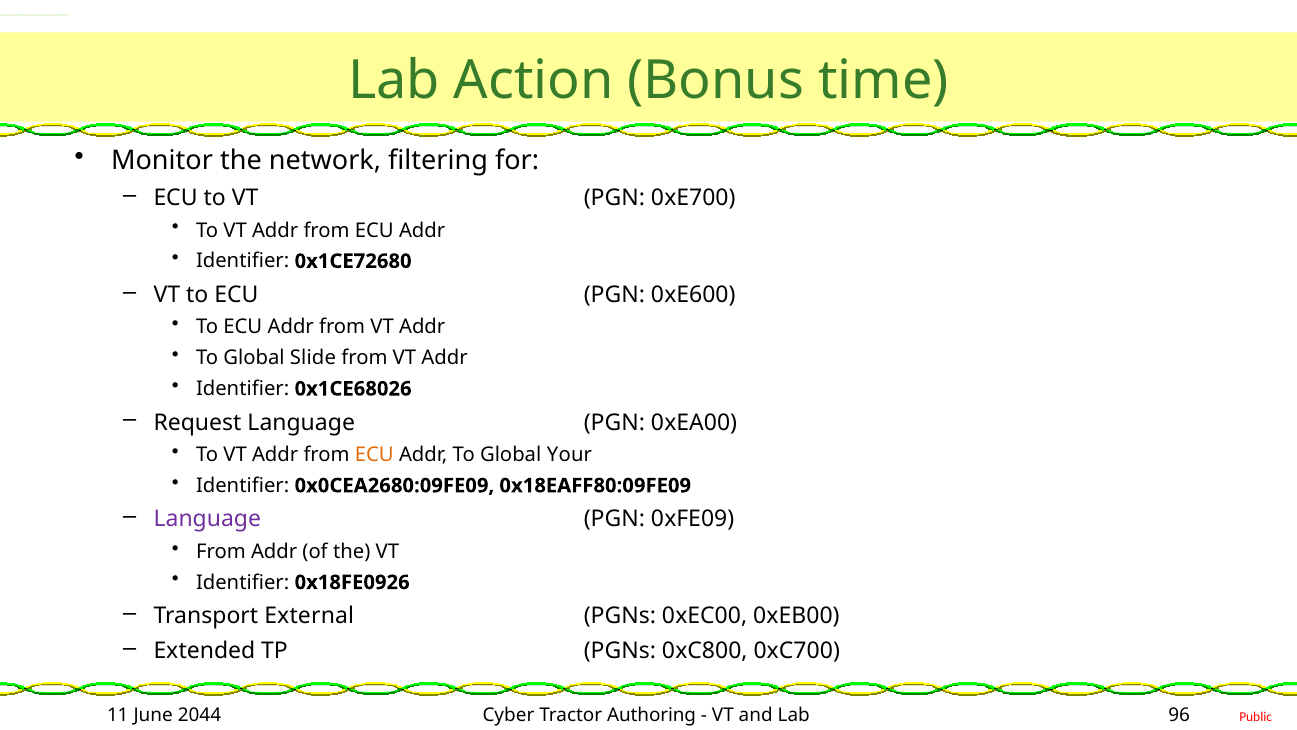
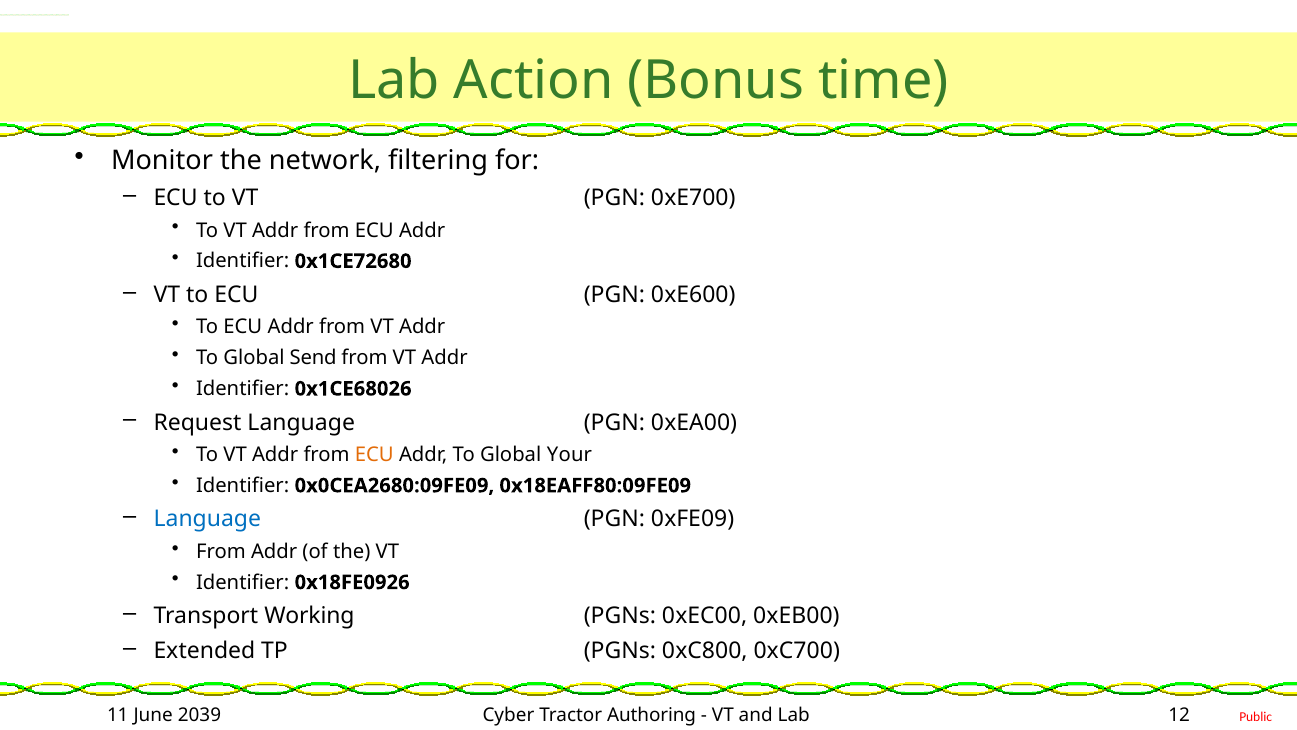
Slide: Slide -> Send (313, 358)
Language colour: purple -> blue (207, 519)
External: External -> Working (309, 616)
2044: 2044 -> 2039 (199, 715)
96: 96 -> 12 (1179, 715)
